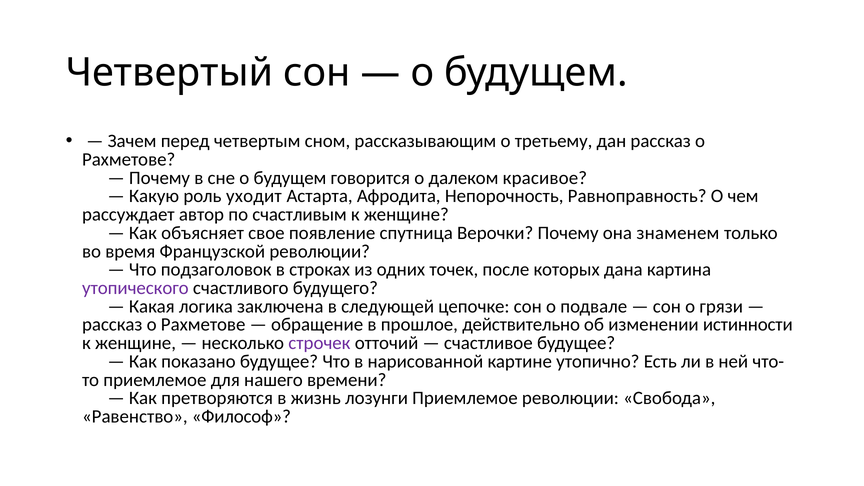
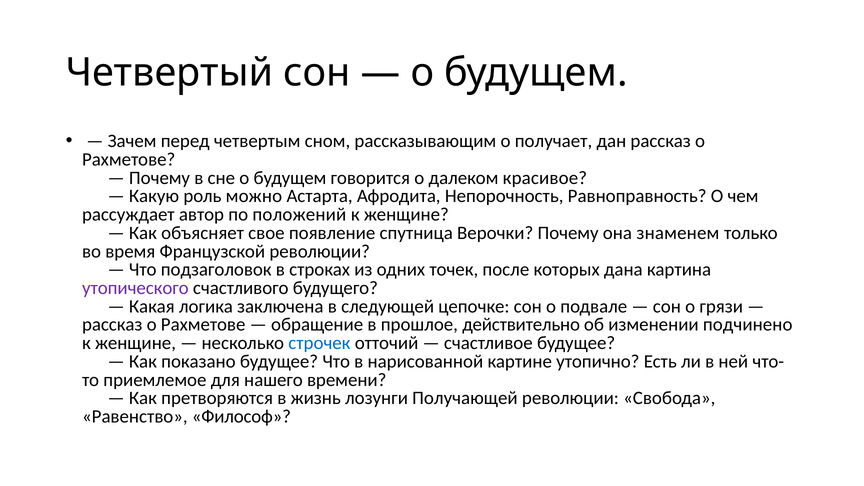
третьему: третьему -> получает (554, 141)
уходит: уходит -> можно (254, 196)
счастливым: счастливым -> положений (299, 215)
истинности: истинности -> подчинено (748, 325)
строчек colour: purple -> blue (319, 343)
лозунги Приемлемое: Приемлемое -> Получающей (465, 398)
